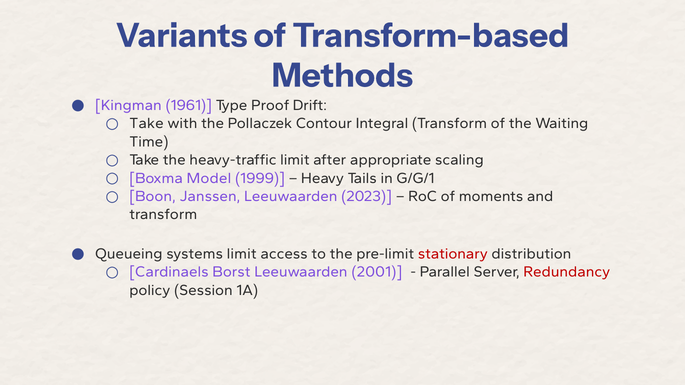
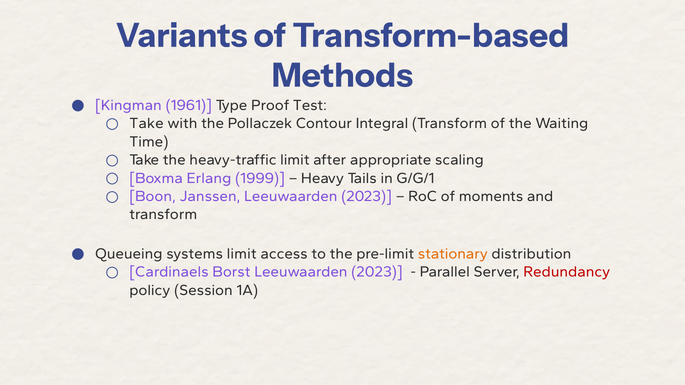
Drift: Drift -> Test (310, 105)
Model: Model -> Erlang (209, 178)
stationary colour: red -> orange (453, 254)
Borst Leeuwaarden 2001: 2001 -> 2023 (377, 272)
